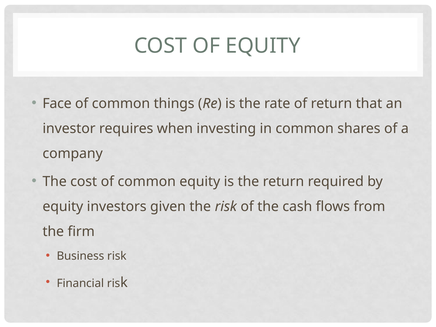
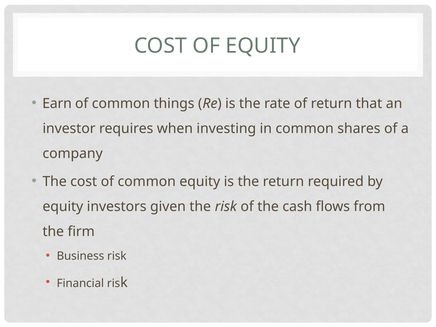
Face: Face -> Earn (57, 103)
